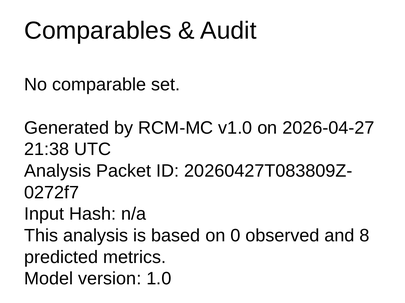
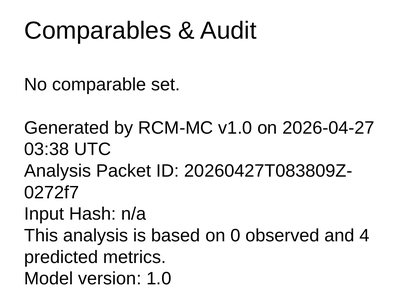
21:38: 21:38 -> 03:38 (47, 150)
8: 8 -> 4 (365, 236)
